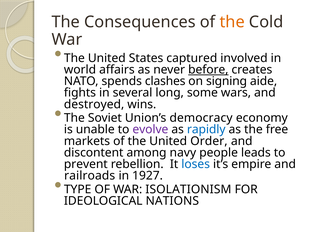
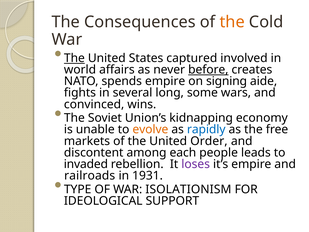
The underline: none -> present (74, 58)
spends clashes: clashes -> empire (165, 81)
destroyed: destroyed -> convinced (94, 104)
democracy: democracy -> kidnapping (201, 118)
evolve colour: purple -> orange (150, 129)
navy: navy -> each (183, 152)
prevent: prevent -> invaded (86, 164)
loses colour: blue -> purple (196, 164)
1927: 1927 -> 1931 (148, 176)
NATIONS: NATIONS -> SUPPORT (172, 201)
